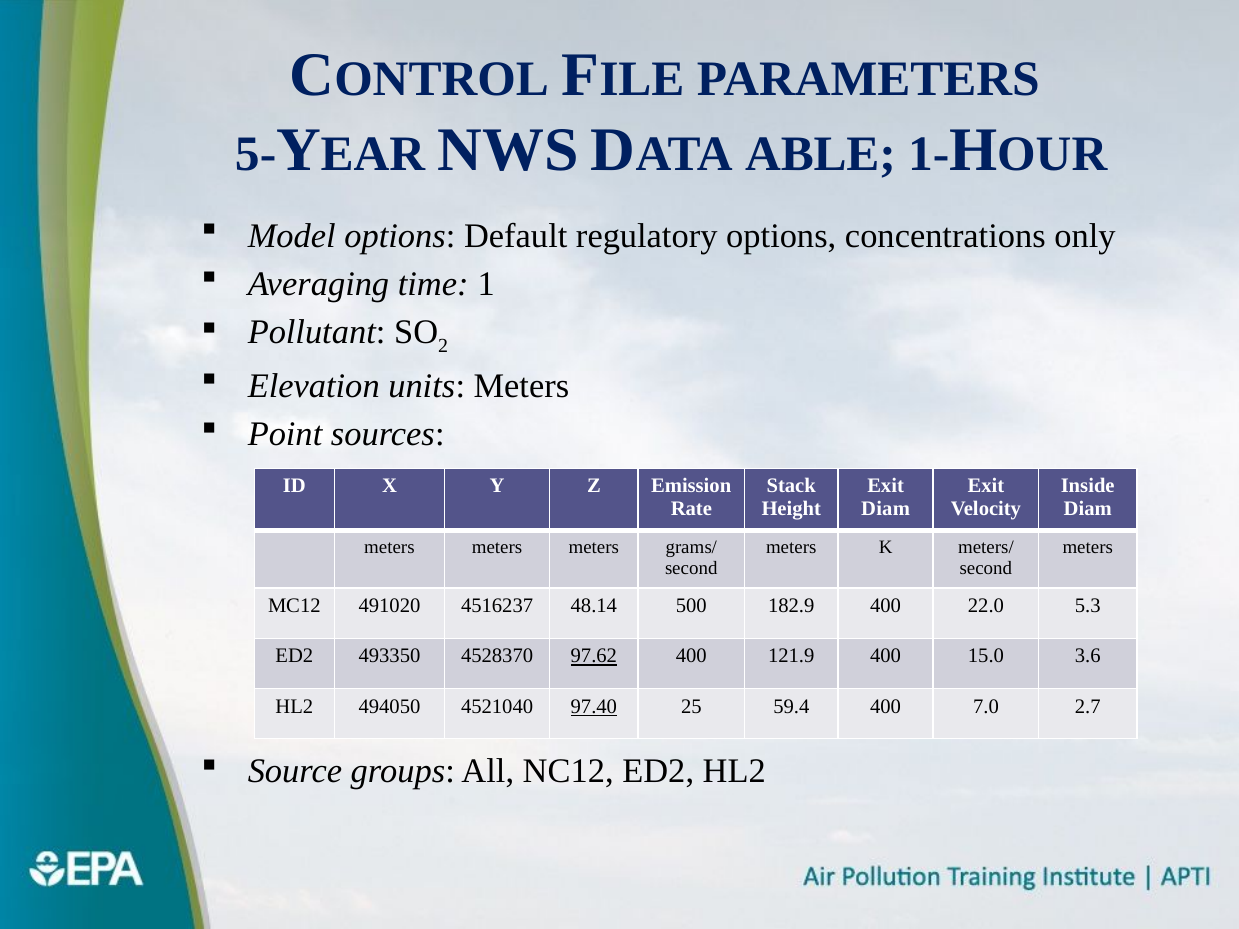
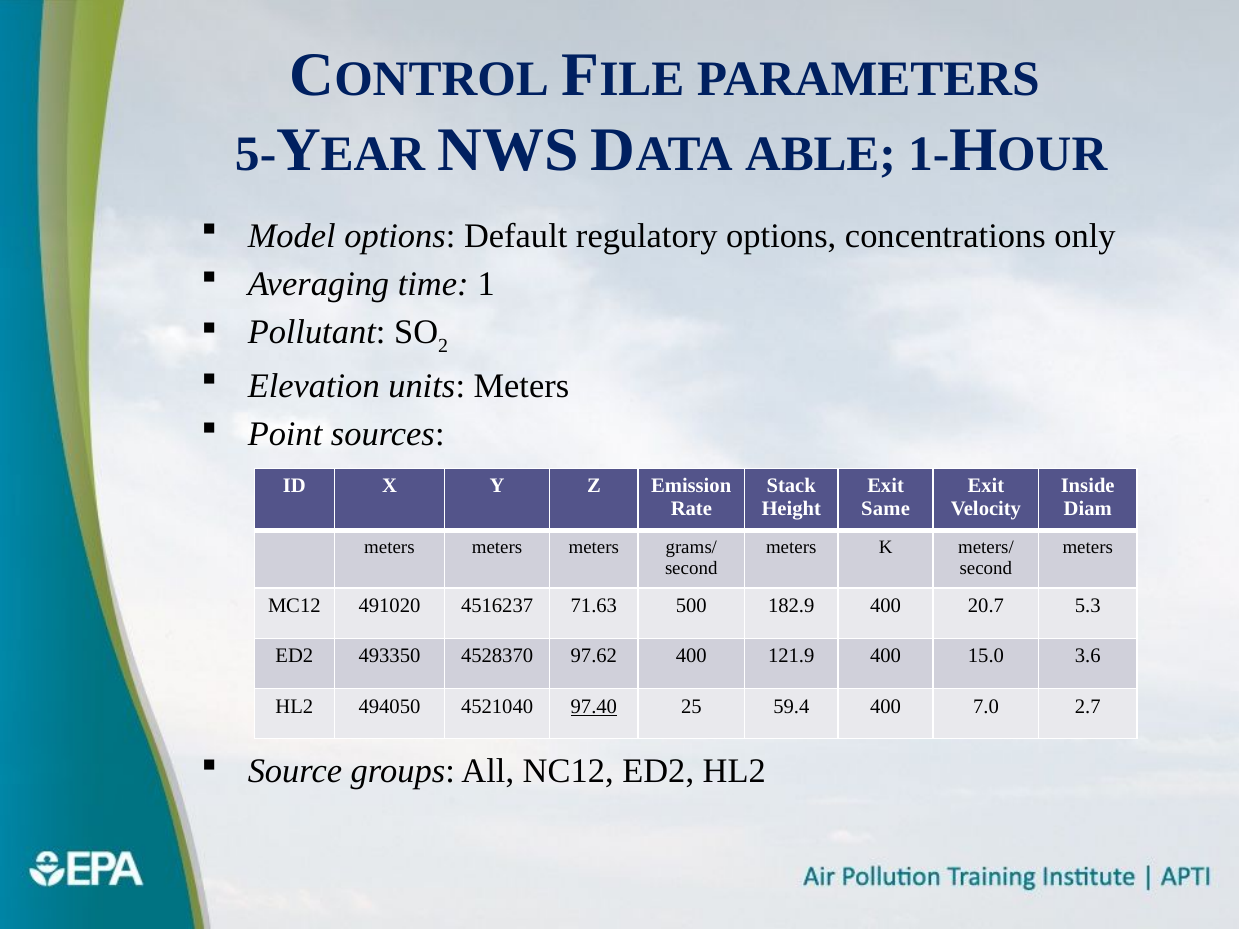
Diam: Diam -> Same (886, 509)
48.14: 48.14 -> 71.63 (594, 606)
22.0: 22.0 -> 20.7 (986, 606)
97.62 underline: present -> none (594, 656)
